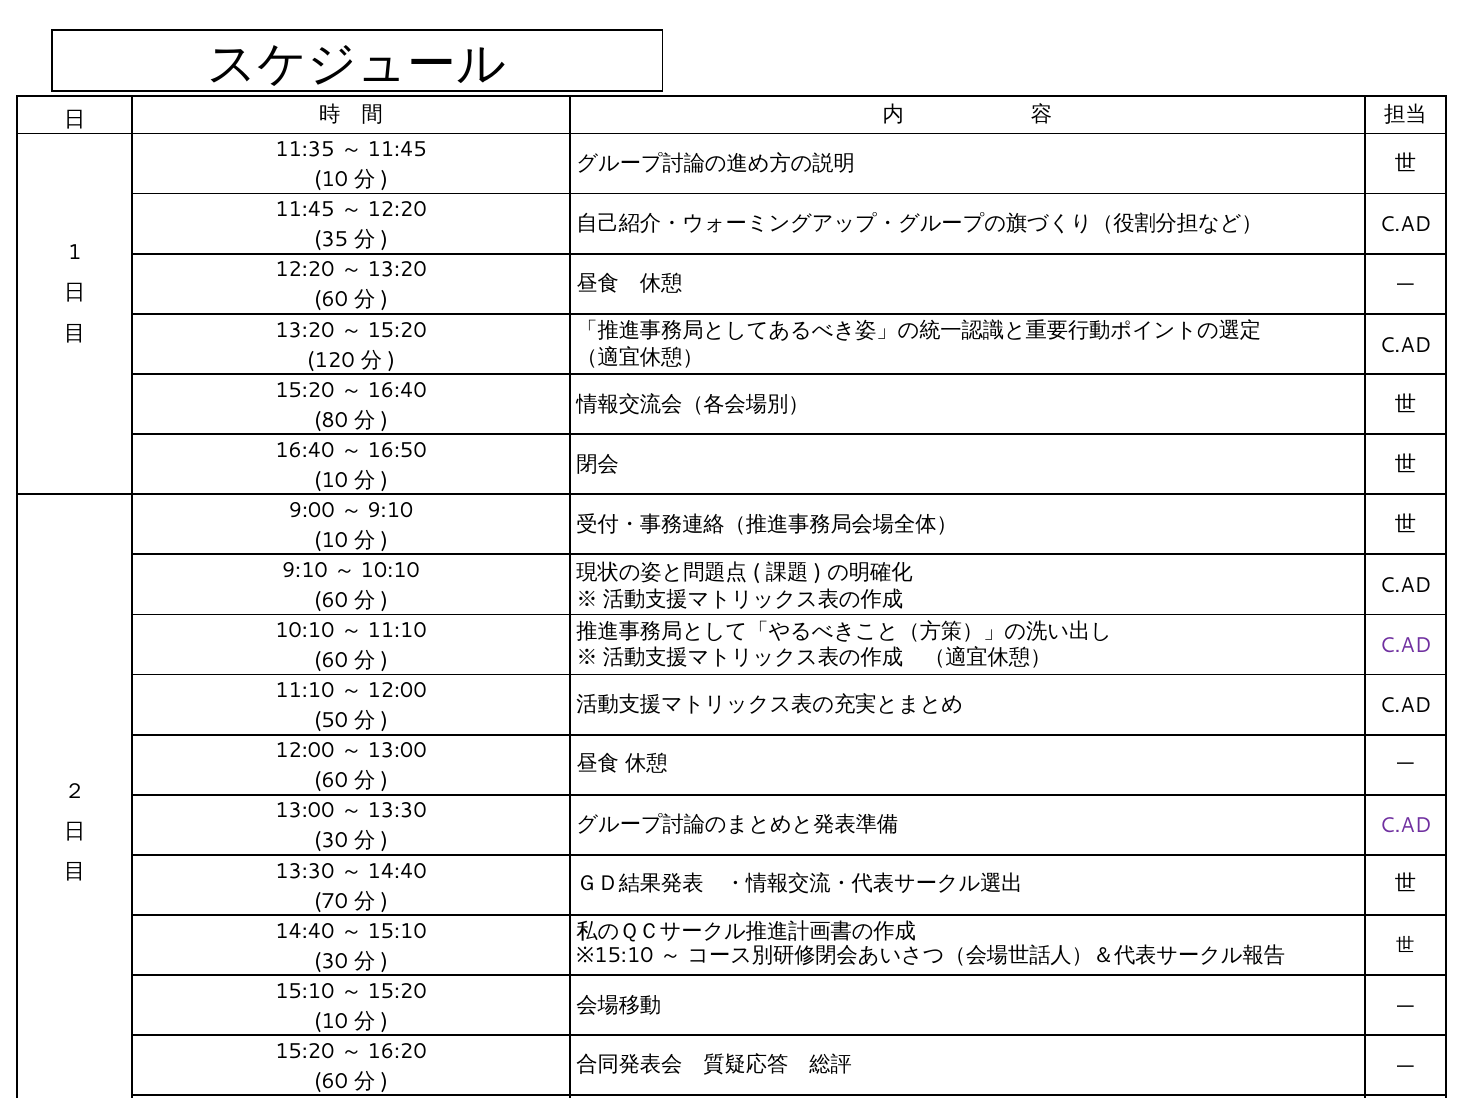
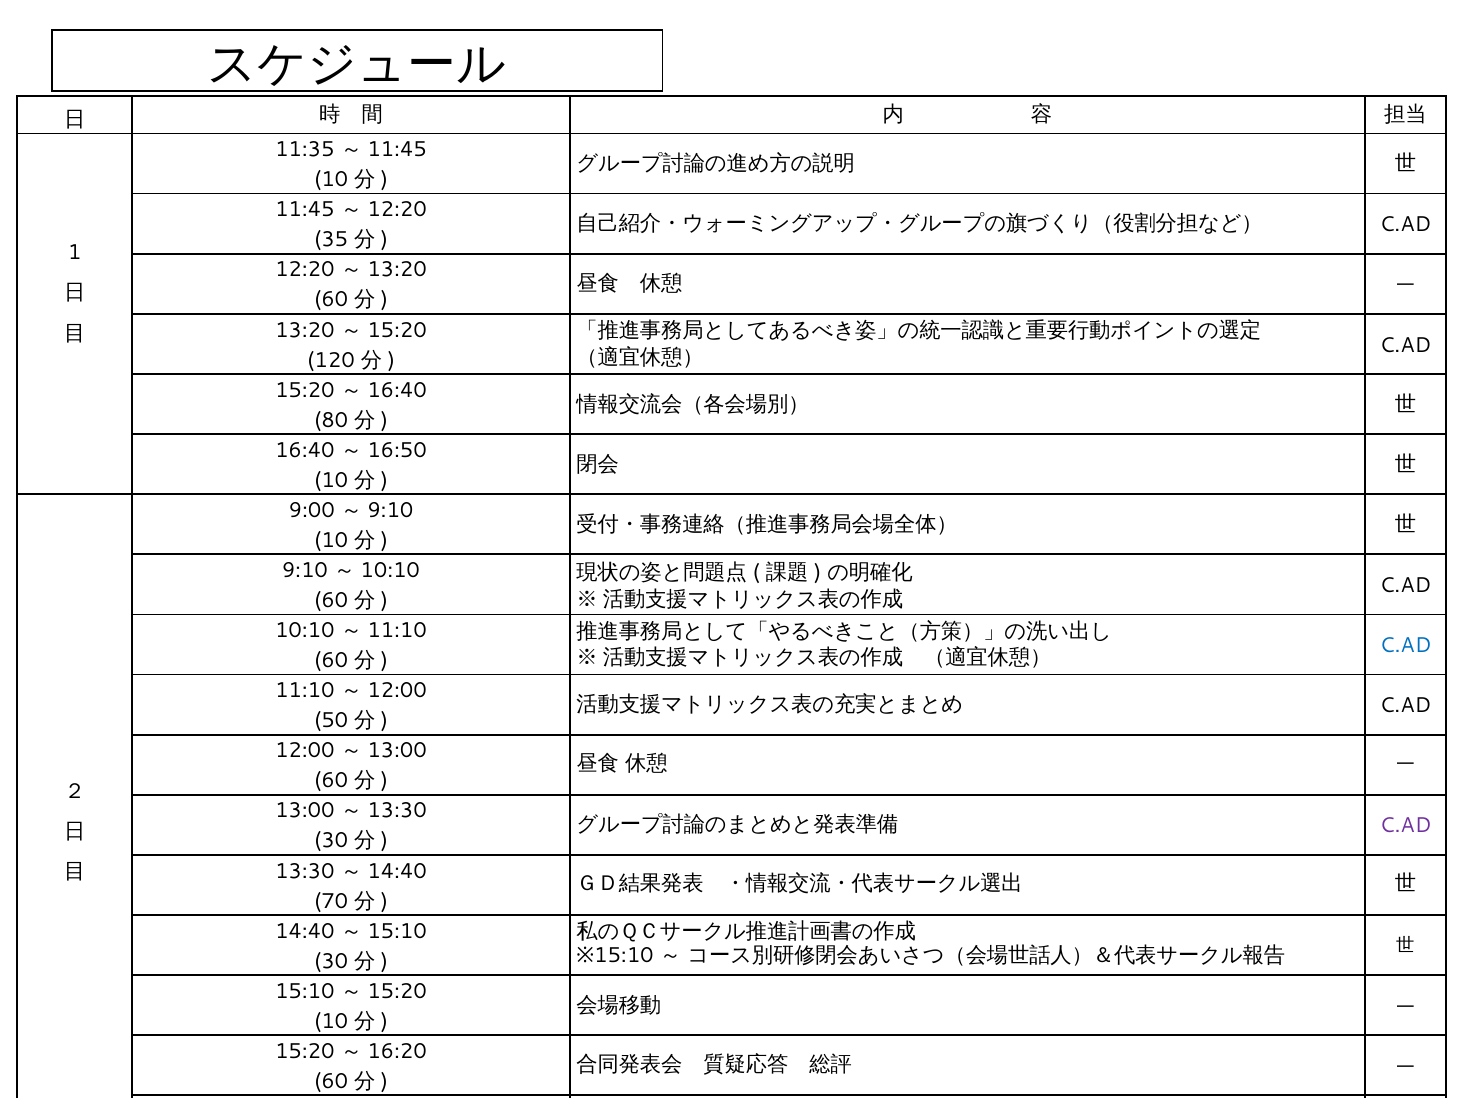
C.AD colour: purple -> blue (1406, 645)
